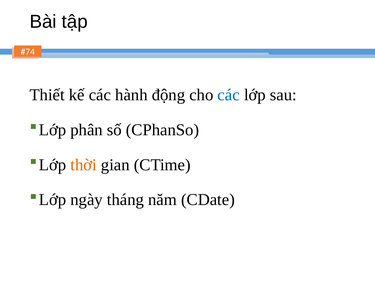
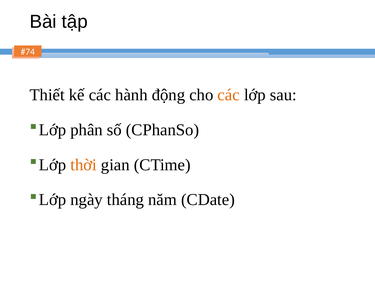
các colour: blue -> orange (229, 95)
